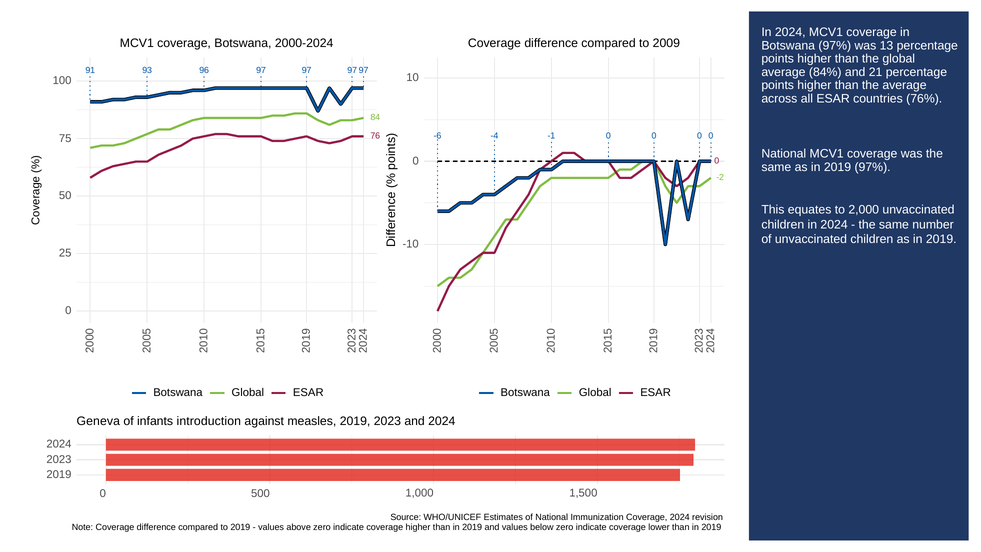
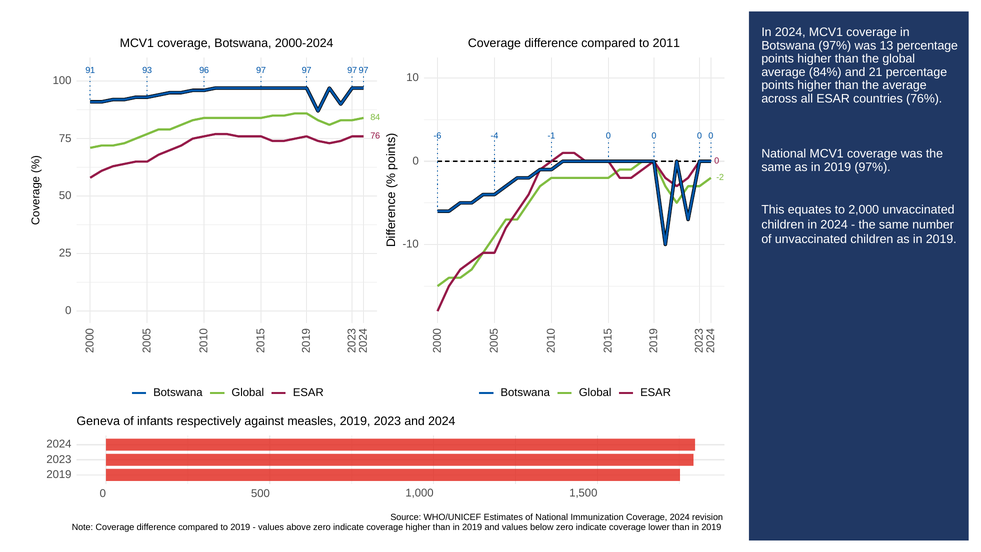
2009: 2009 -> 2011 (666, 43)
introduction: introduction -> respectively (209, 421)
